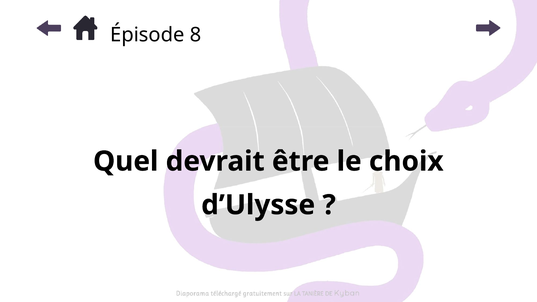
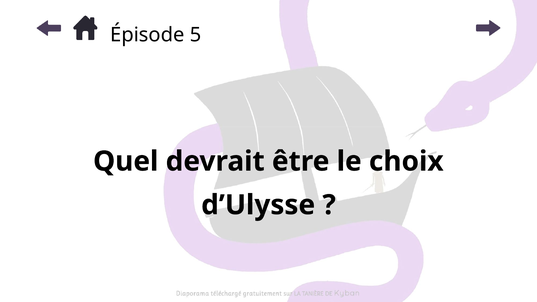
8: 8 -> 5 (196, 35)
